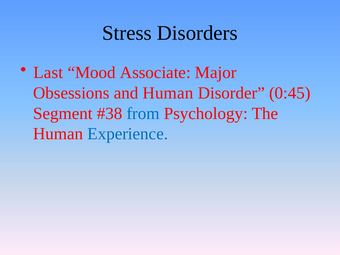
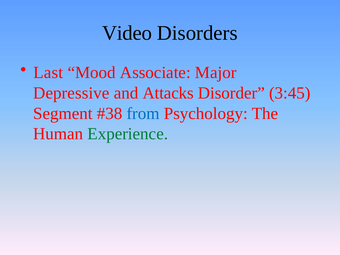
Stress: Stress -> Video (127, 33)
Obsessions: Obsessions -> Depressive (71, 93)
and Human: Human -> Attacks (168, 93)
0:45: 0:45 -> 3:45 (290, 93)
Experience colour: blue -> green (128, 134)
